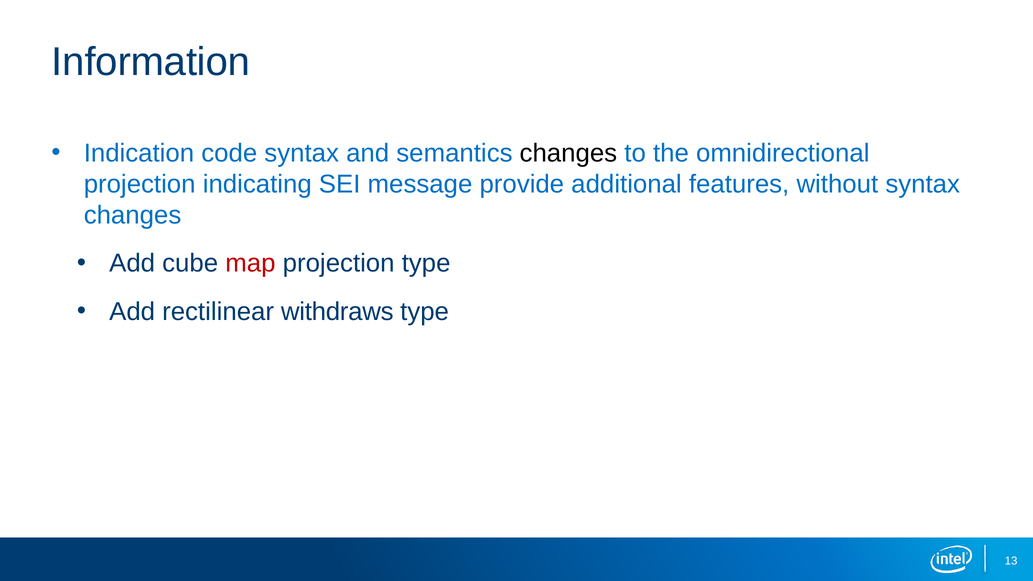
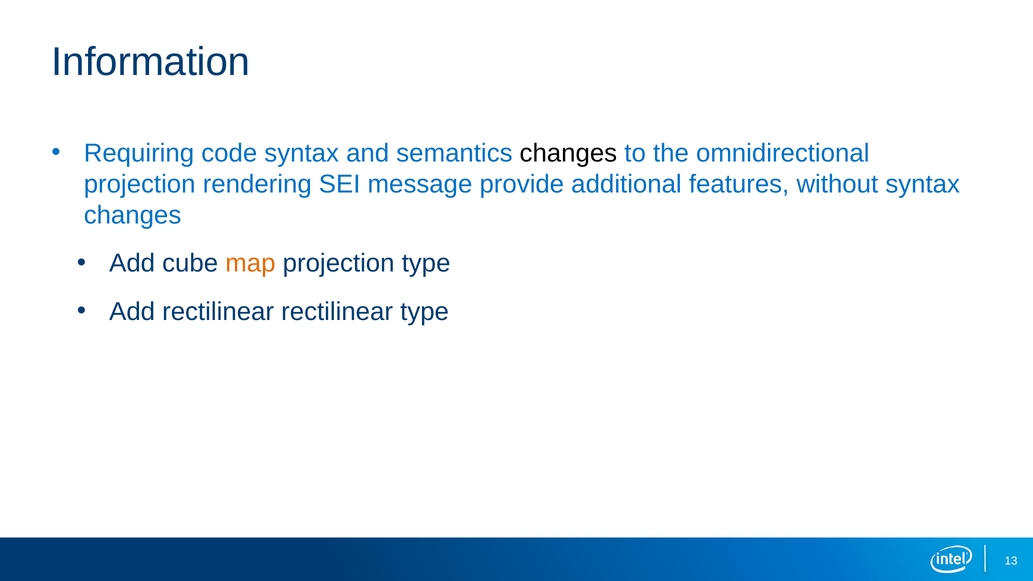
Indication: Indication -> Requiring (139, 153)
indicating: indicating -> rendering (257, 184)
map colour: red -> orange (250, 263)
rectilinear withdraws: withdraws -> rectilinear (337, 312)
